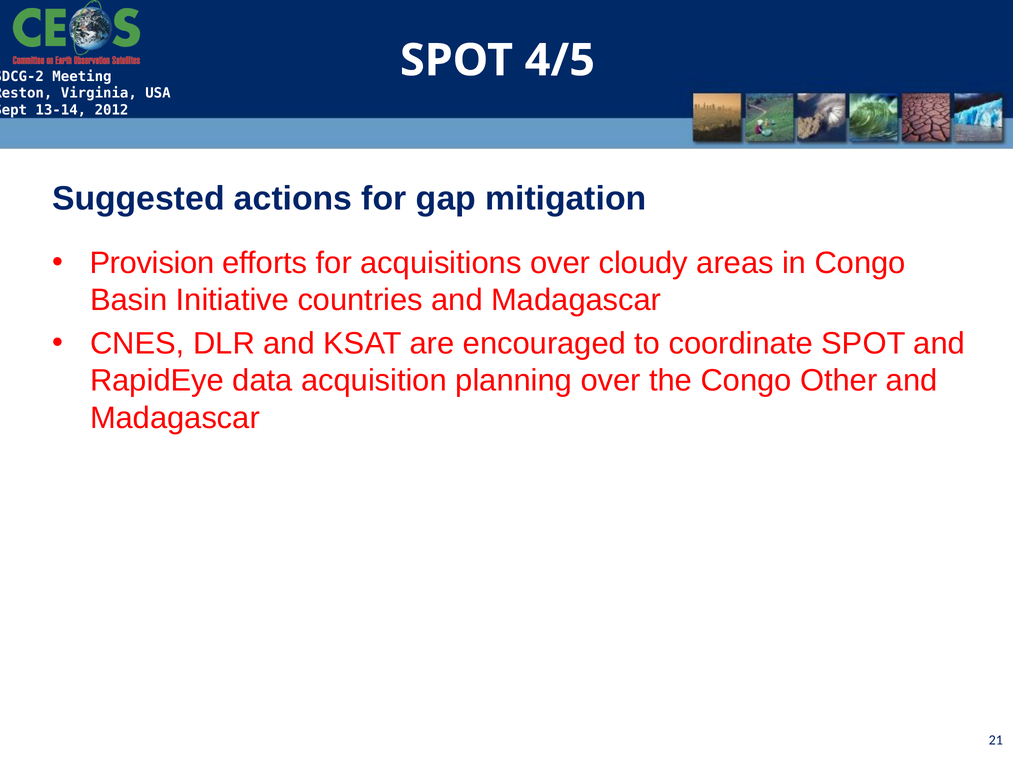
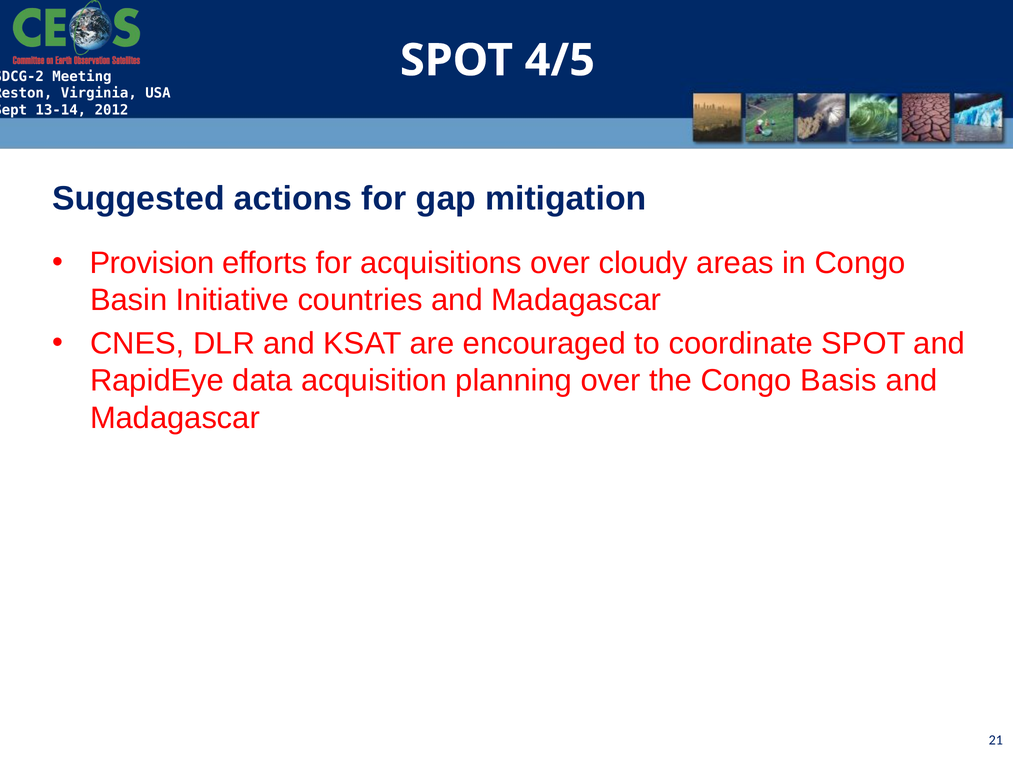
Other: Other -> Basis (839, 381)
